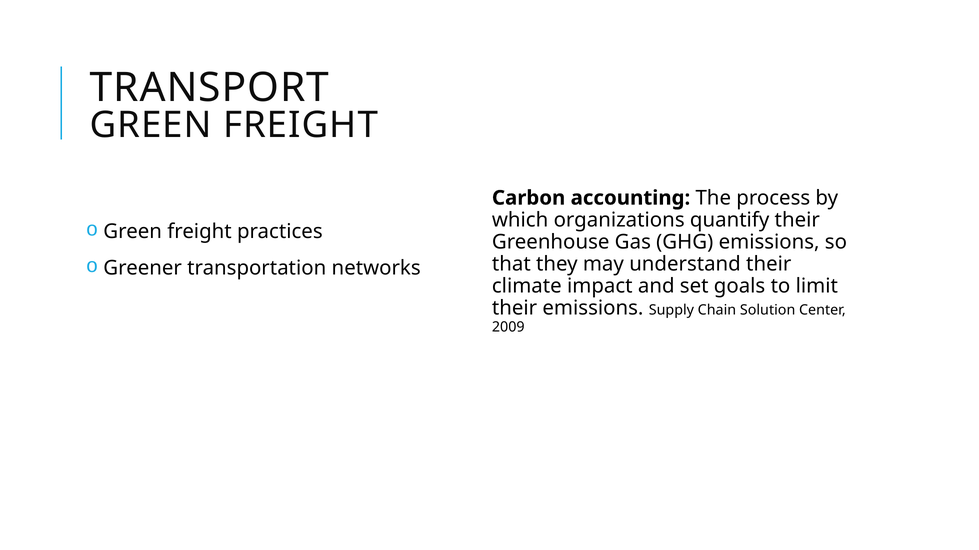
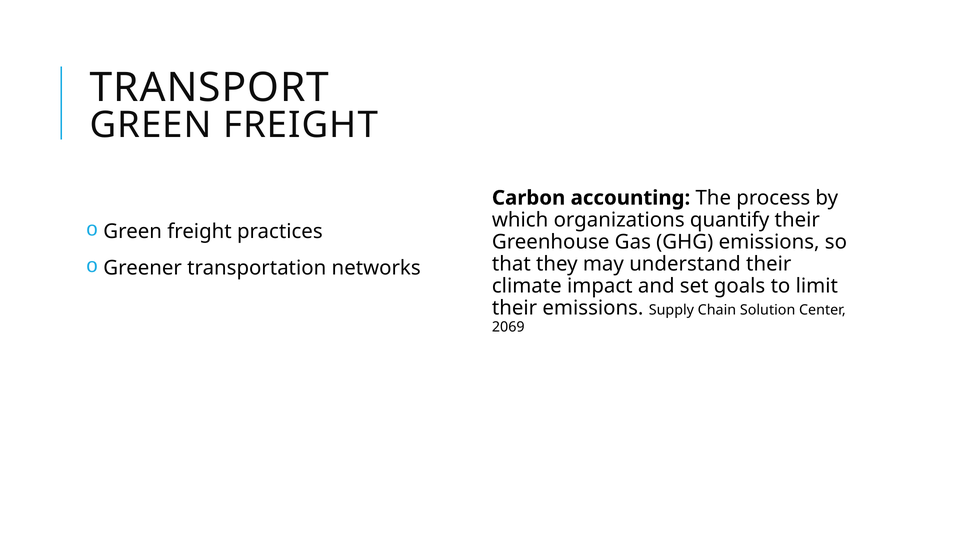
2009: 2009 -> 2069 (508, 327)
